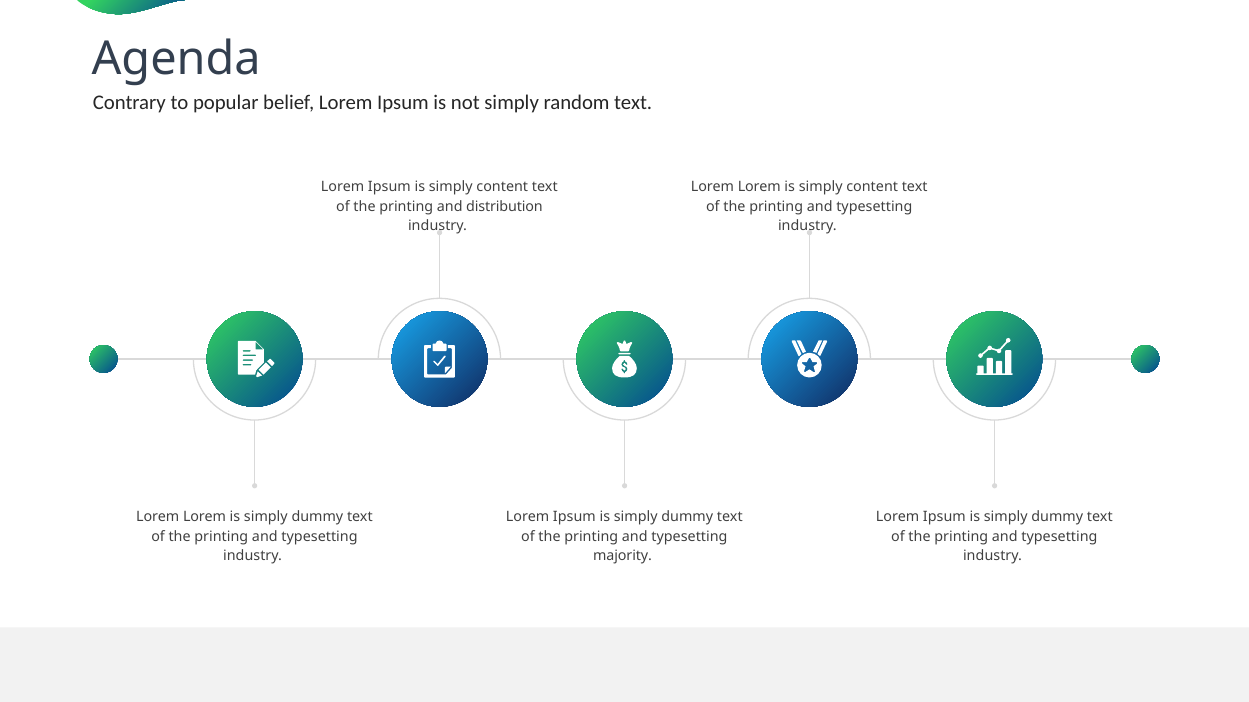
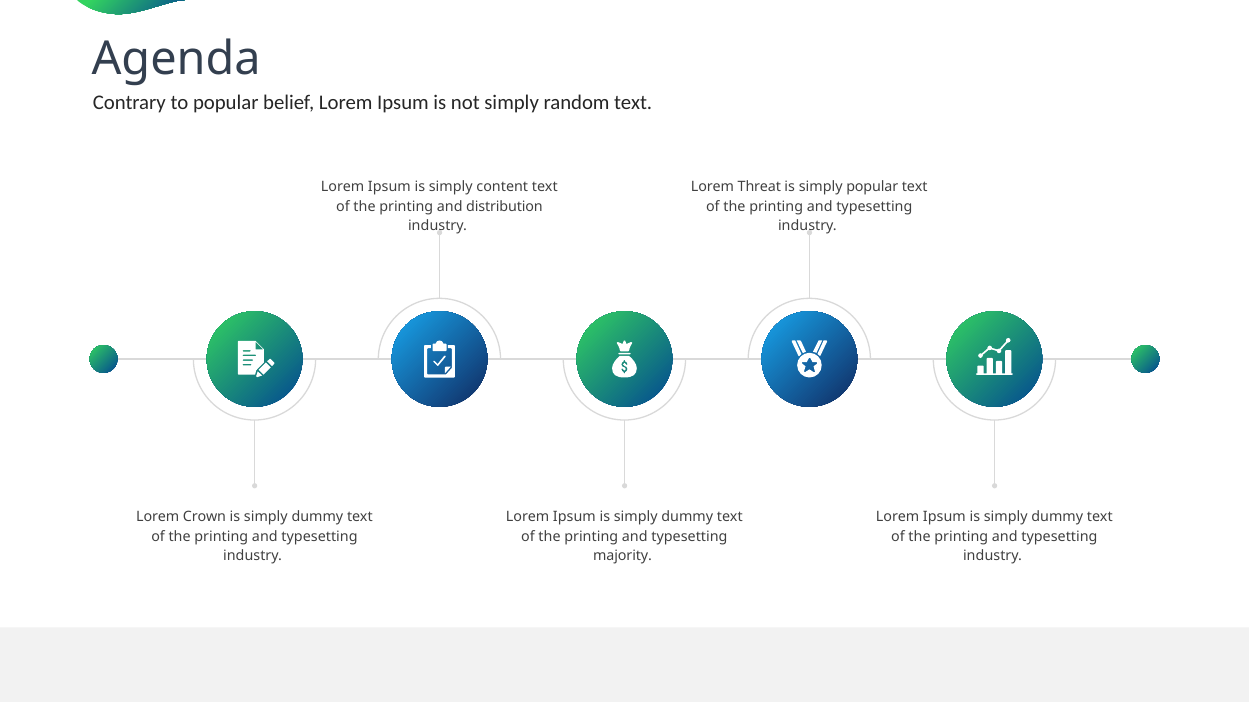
Lorem: Lorem -> Threat (759, 187)
content: content -> popular (872, 187)
Lorem: Lorem -> Crown (205, 517)
